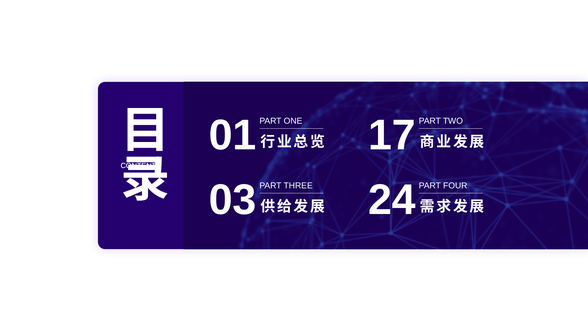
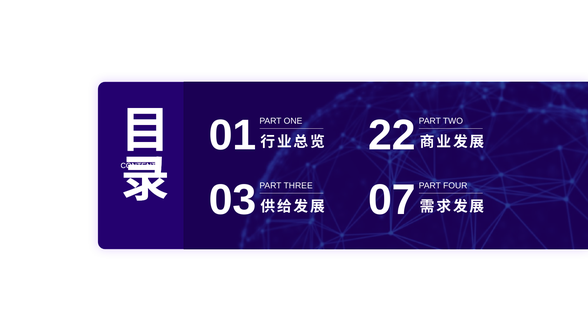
17: 17 -> 22 (392, 135)
24: 24 -> 07 (392, 200)
